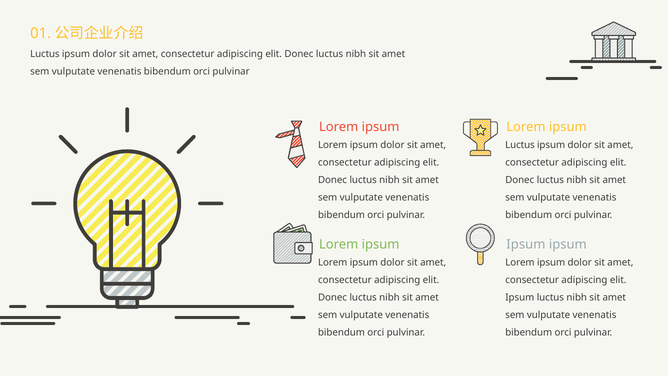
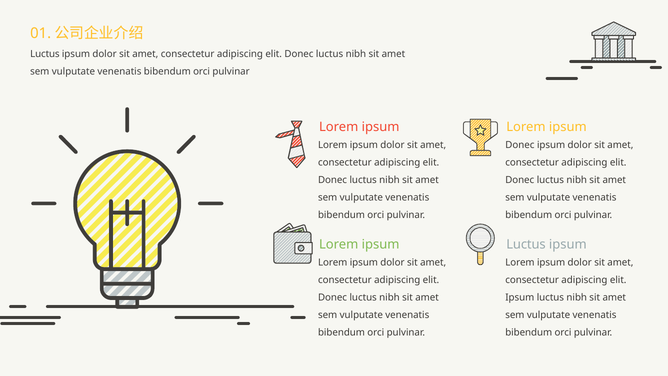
Luctus: Luctus -> Donec (520, 145)
Ipsum: Ipsum -> Luctus (526, 244)
